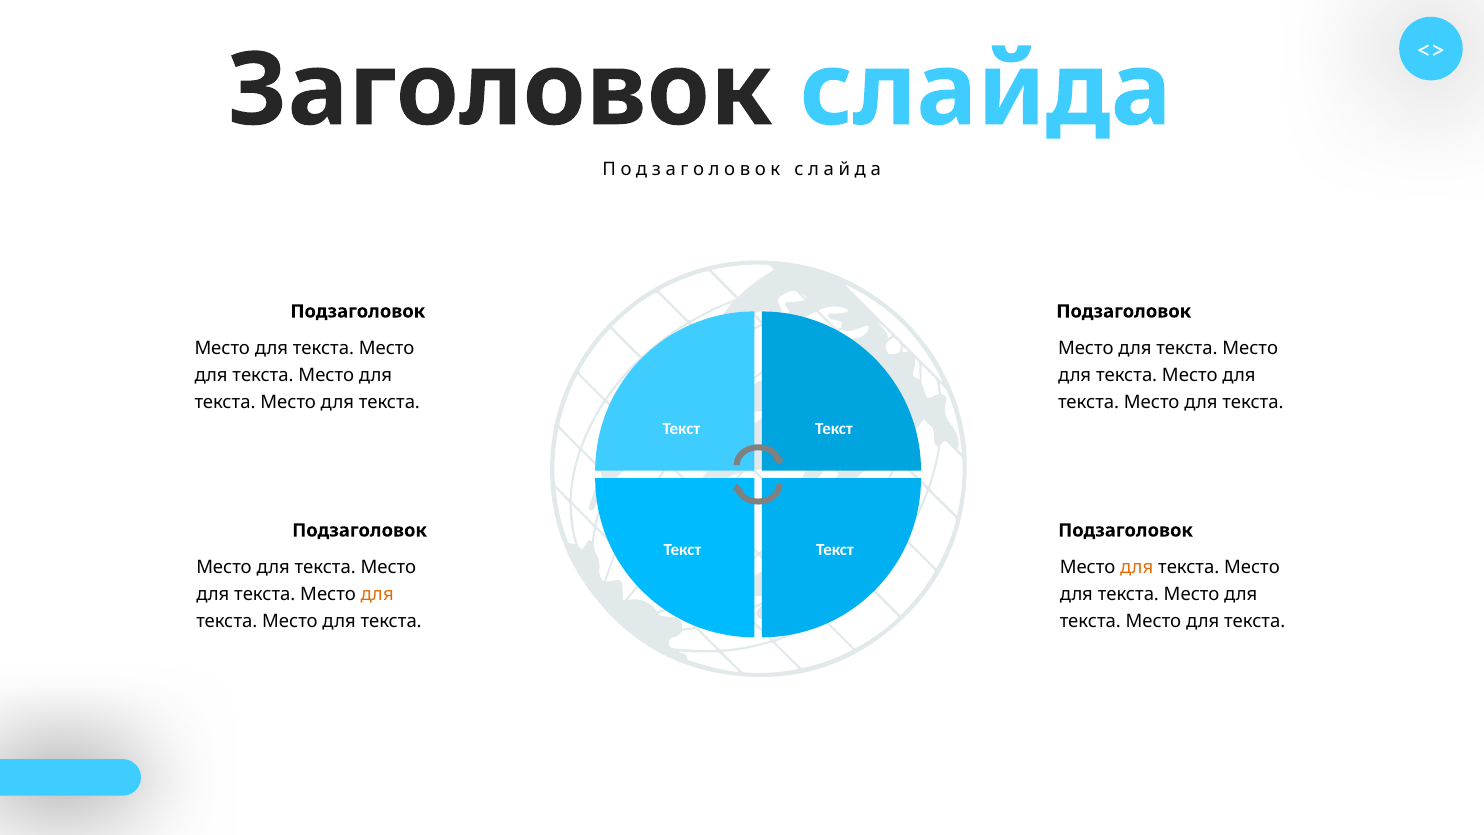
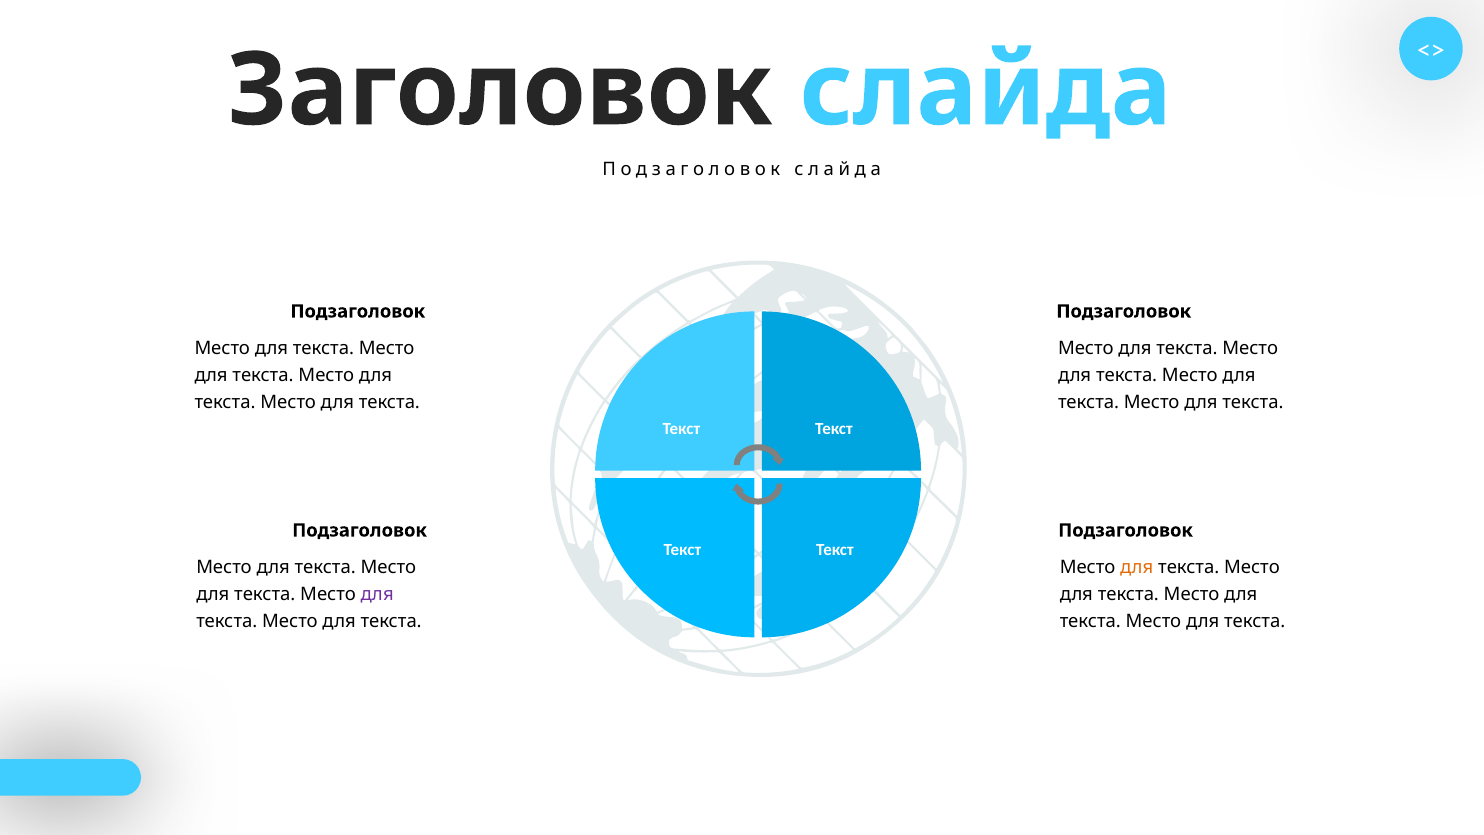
для colour: orange -> purple (377, 594)
